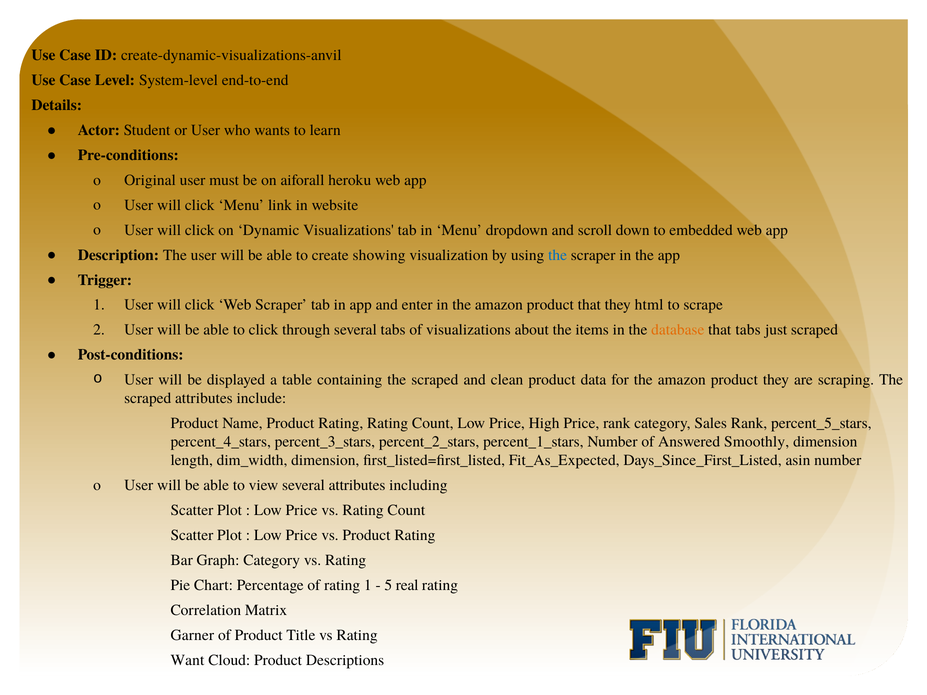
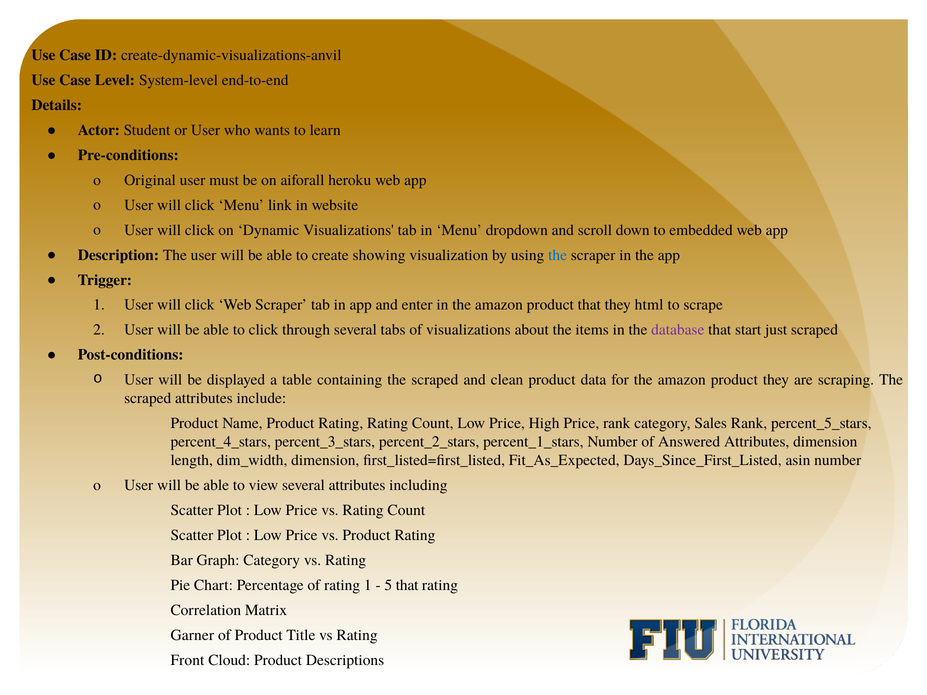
database colour: orange -> purple (678, 330)
that tabs: tabs -> start (748, 330)
Answered Smoothly: Smoothly -> Attributes (757, 442)
5 real: real -> that (407, 585)
Want: Want -> Front (187, 660)
